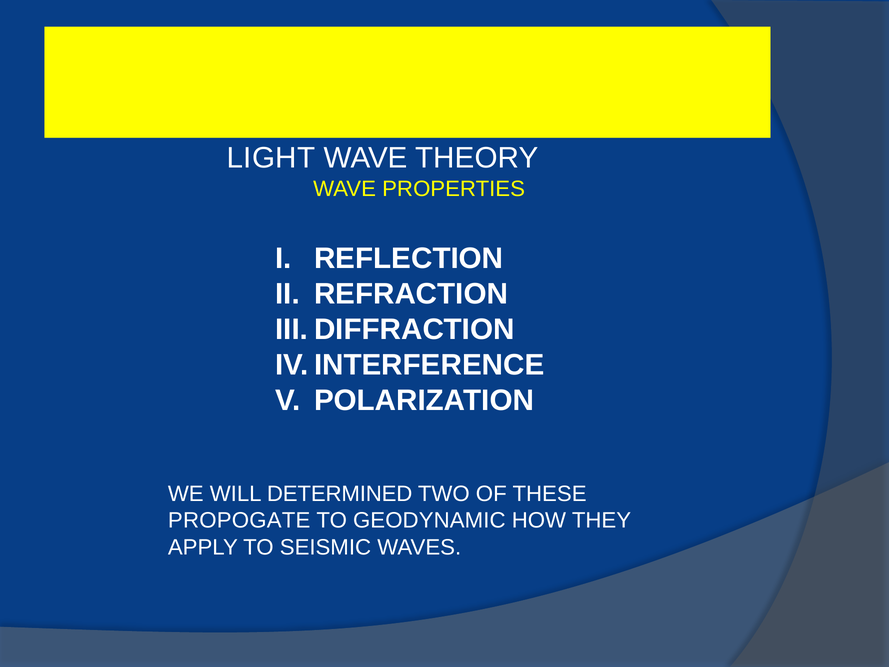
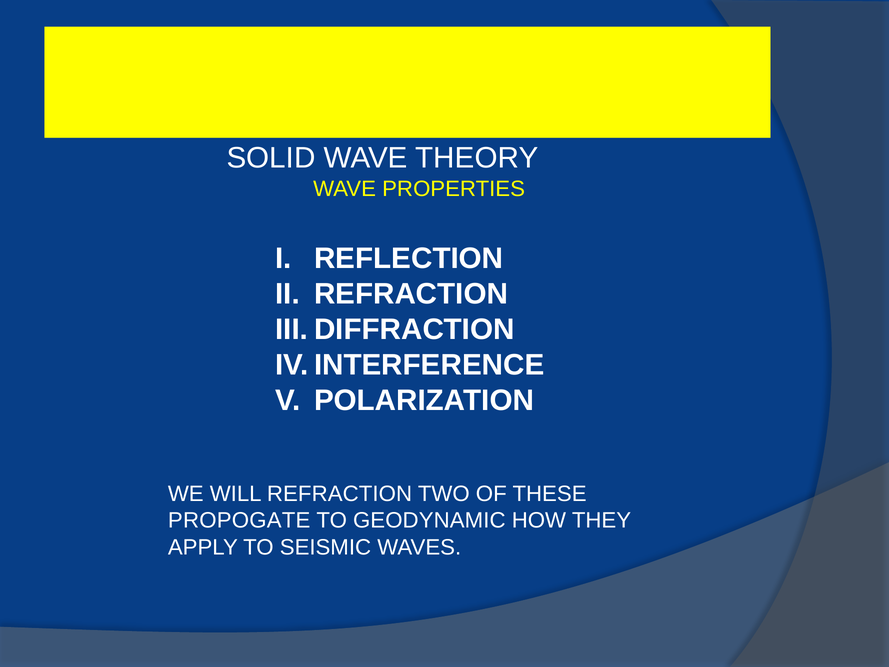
LIGHT: LIGHT -> SOLID (271, 158)
WILL DETERMINED: DETERMINED -> REFRACTION (340, 494)
